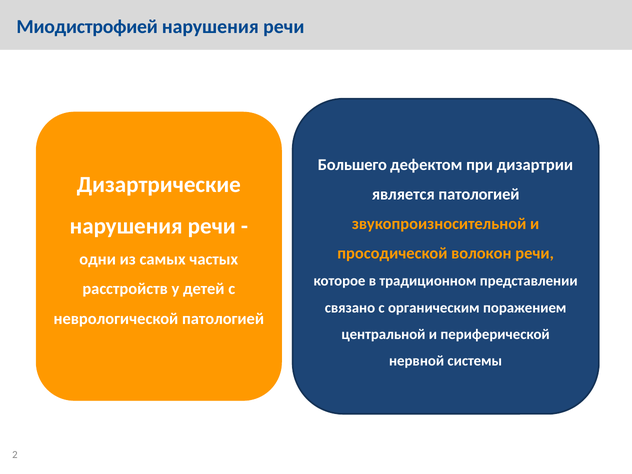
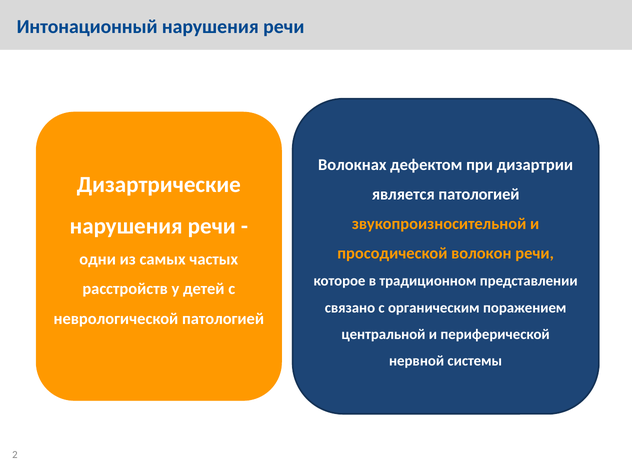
Миодистрофией: Миодистрофией -> Интонационный (87, 26)
Большего: Большего -> Волокнах (352, 165)
